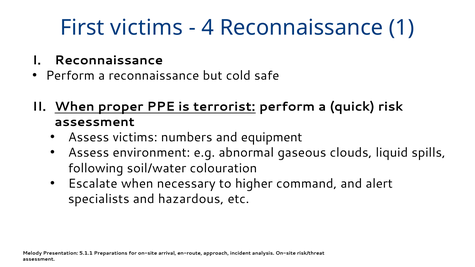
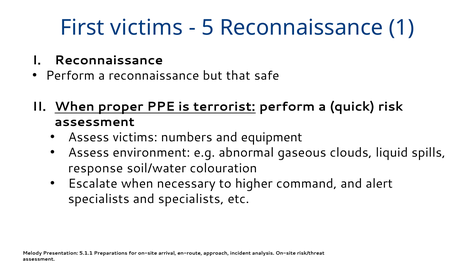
4: 4 -> 5 (208, 28)
cold: cold -> that (238, 76)
following: following -> response (96, 168)
and hazardous: hazardous -> specialists (191, 199)
